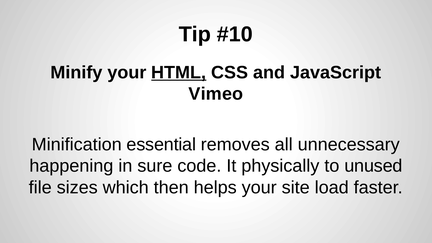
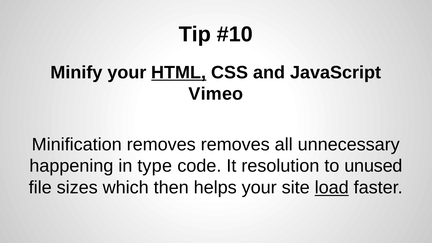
Minification essential: essential -> removes (161, 144)
sure: sure -> type (155, 166)
physically: physically -> resolution (280, 166)
load underline: none -> present (332, 188)
